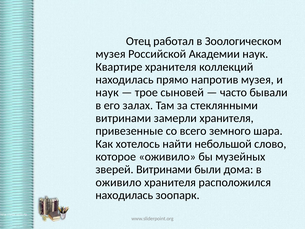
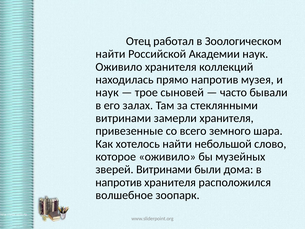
музея: музея -> найти (110, 54)
Квартире: Квартире -> Оживило (119, 67)
оживило: оживило -> напротив (119, 182)
находилась: находилась -> волшебное (124, 195)
